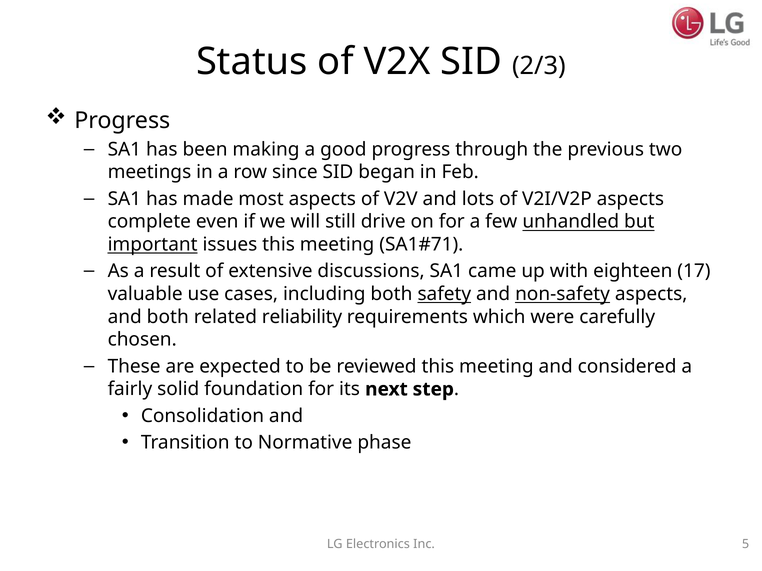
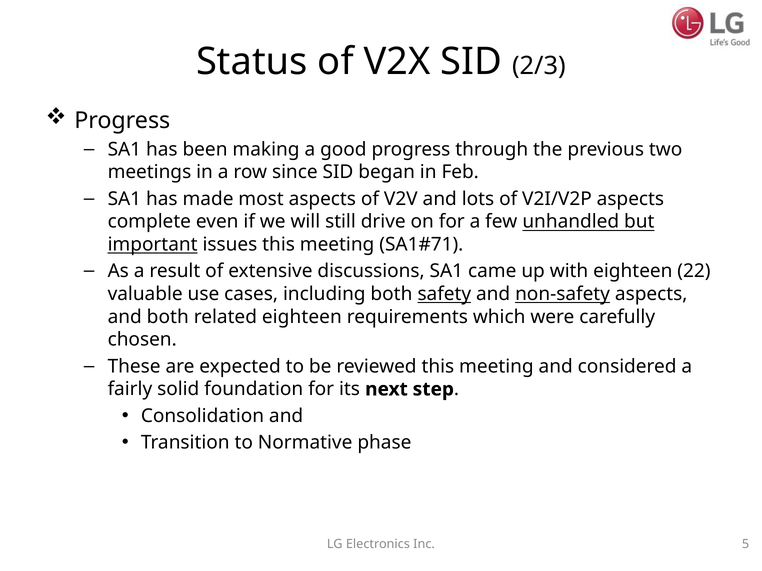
17: 17 -> 22 (694, 271)
related reliability: reliability -> eighteen (302, 317)
